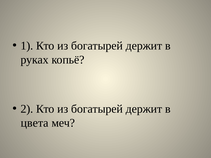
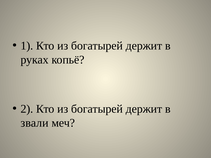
цвета: цвета -> звали (35, 123)
